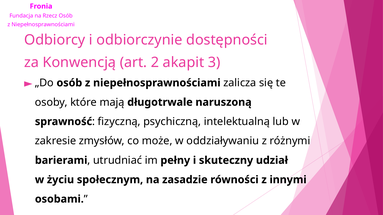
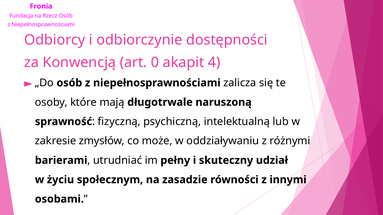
2: 2 -> 0 (155, 63)
3: 3 -> 4 (214, 63)
